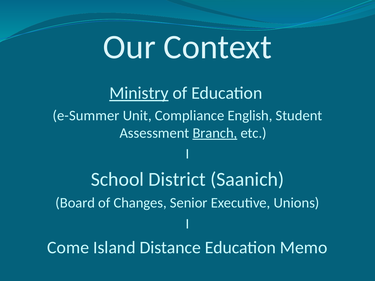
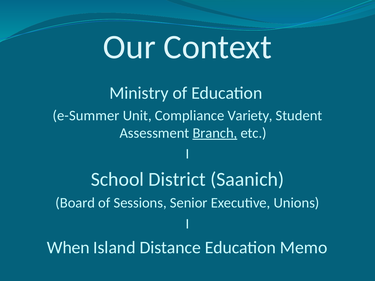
Ministry underline: present -> none (139, 93)
English: English -> Variety (250, 116)
Changes: Changes -> Sessions (140, 203)
Come: Come -> When (68, 248)
